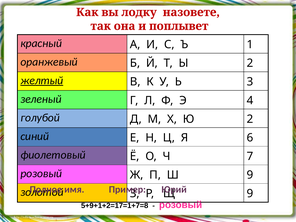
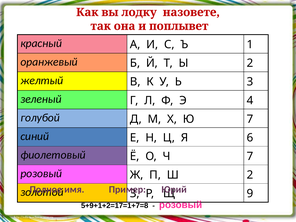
желтый underline: present -> none (42, 80)
Ю 2: 2 -> 7 (250, 119)
Ш 9: 9 -> 2 (250, 175)
